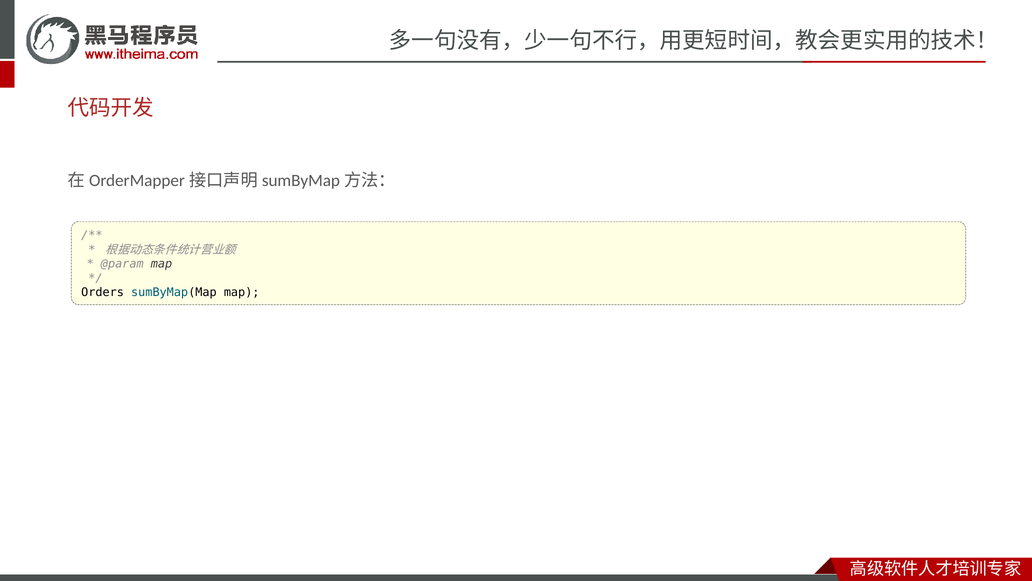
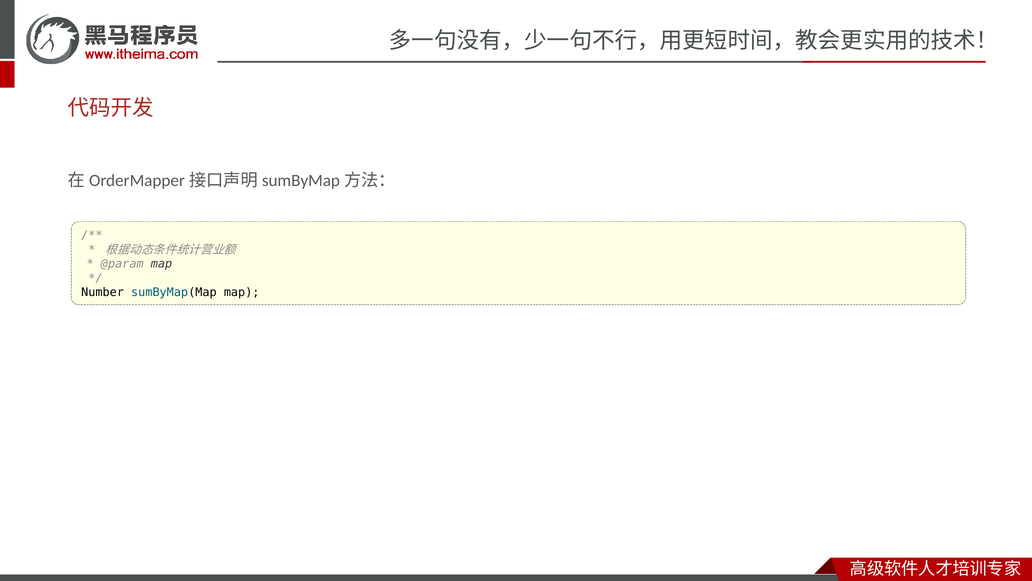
Orders: Orders -> Number (103, 292)
